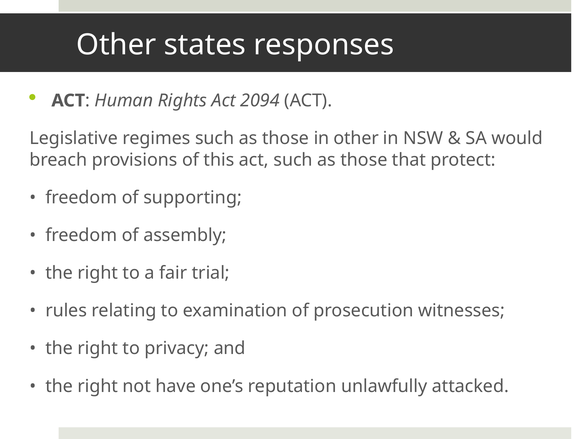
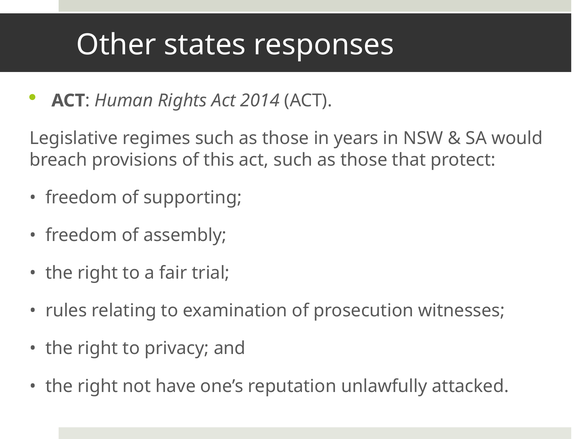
2094: 2094 -> 2014 (260, 101)
in other: other -> years (356, 138)
